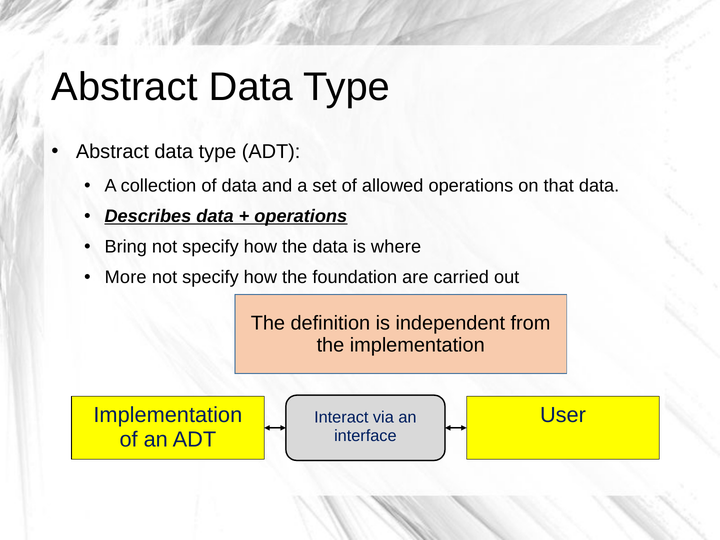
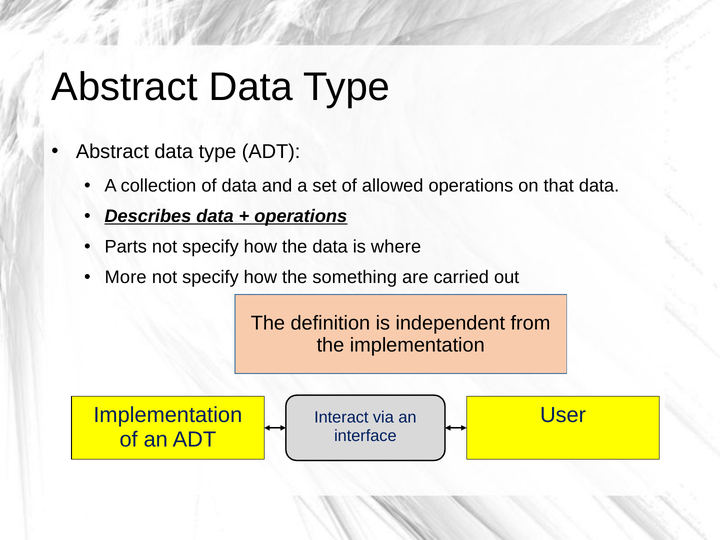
Bring: Bring -> Parts (126, 247)
foundation: foundation -> something (355, 277)
